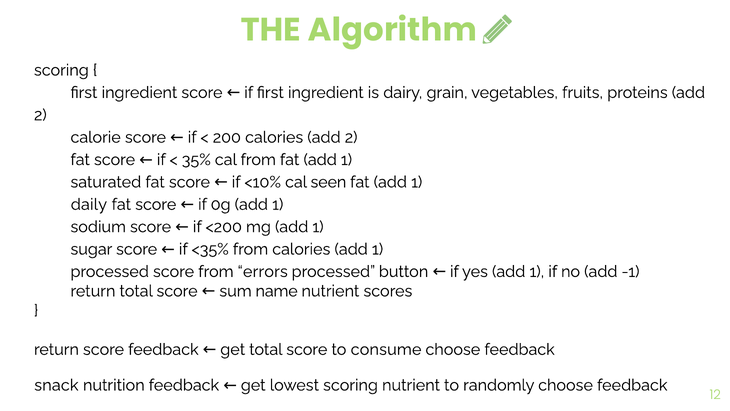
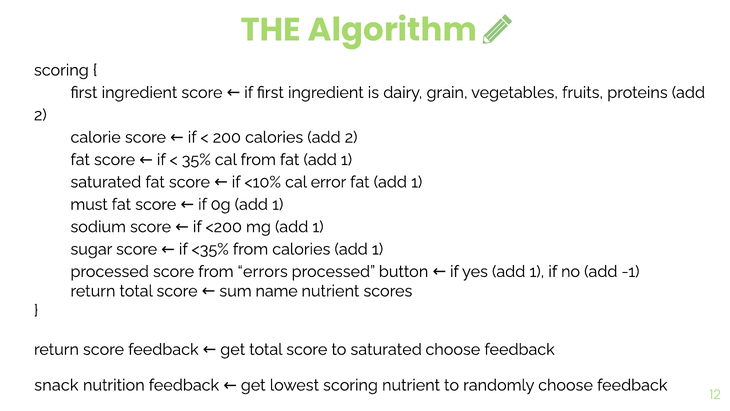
seen: seen -> error (328, 182)
daily: daily -> must (89, 204)
to consume: consume -> saturated (386, 349)
